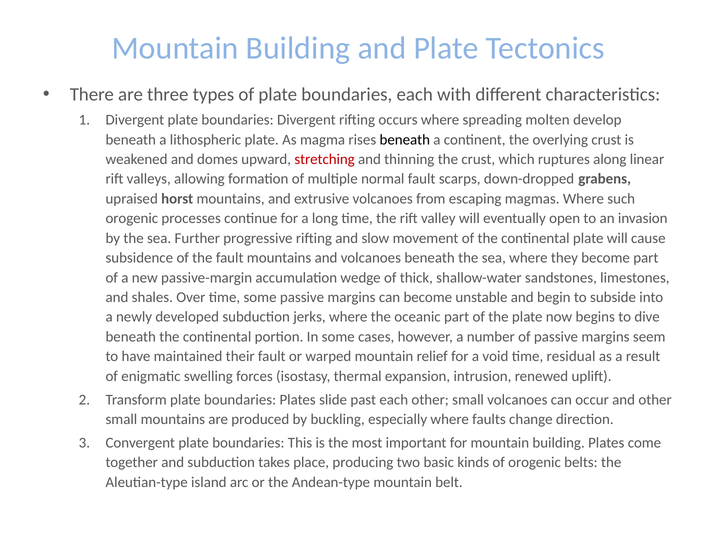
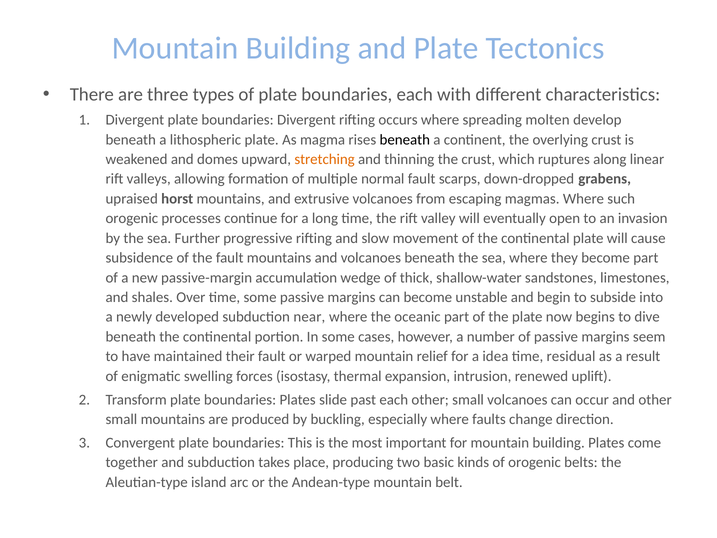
stretching colour: red -> orange (325, 159)
jerks: jerks -> near (309, 317)
void: void -> idea (495, 356)
